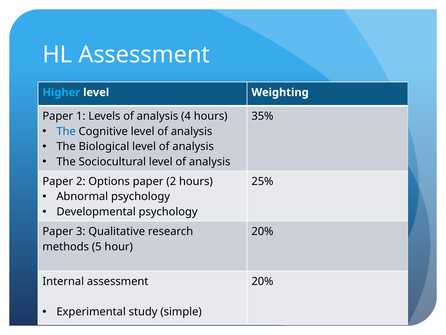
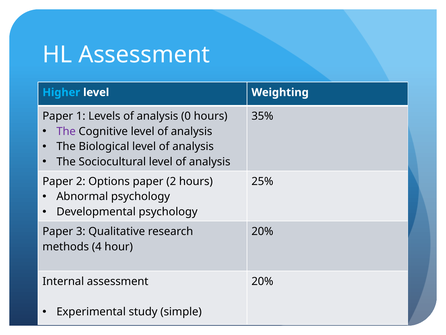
4: 4 -> 0 (186, 116)
The colour: blue -> purple (66, 131)
5: 5 -> 4 (97, 246)
